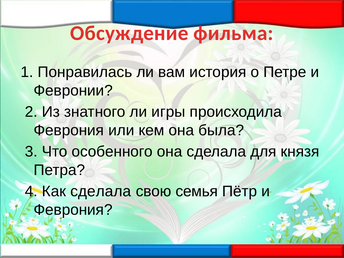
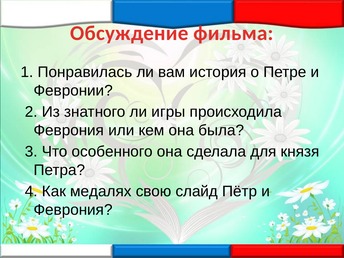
Как сделала: сделала -> медалях (101, 191)
семья: семья -> слайд (197, 191)
